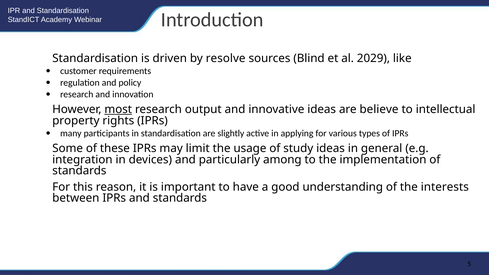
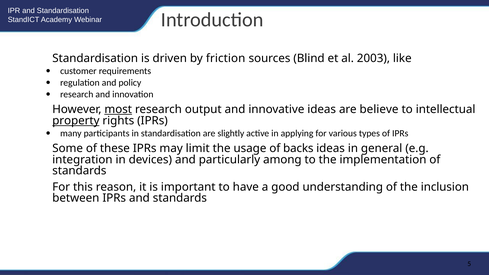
resolve: resolve -> friction (226, 58)
2029: 2029 -> 2003 (373, 58)
property underline: none -> present (76, 121)
study: study -> backs (298, 148)
interests: interests -> inclusion (445, 187)
